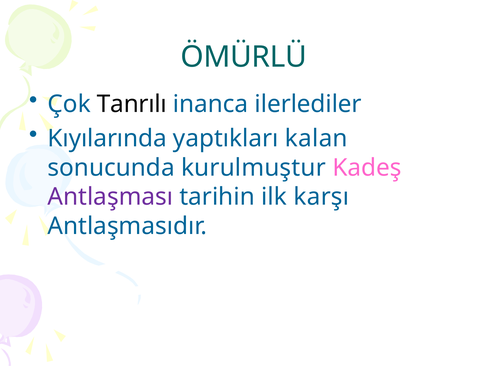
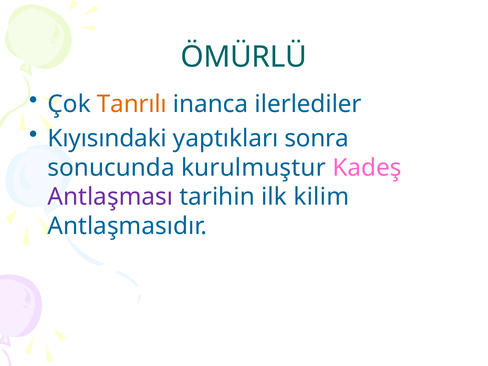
Tanrılı colour: black -> orange (132, 104)
Kıyılarında: Kıyılarında -> Kıyısındaki (107, 138)
kalan: kalan -> sonra (317, 138)
karşı: karşı -> kilim (321, 197)
